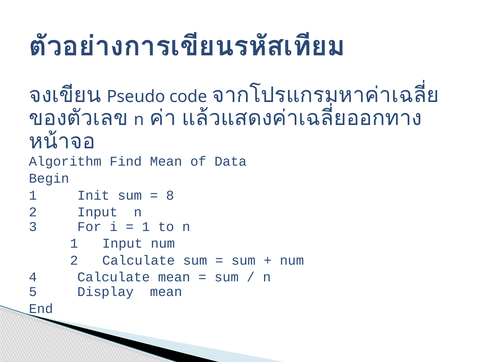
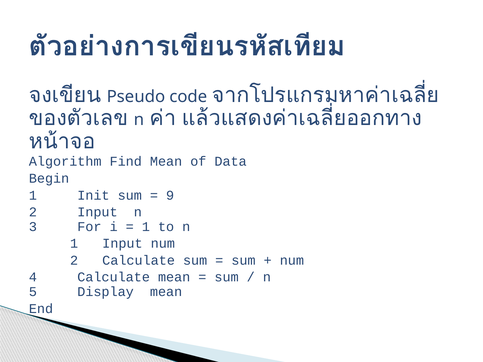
8: 8 -> 9 (170, 195)
